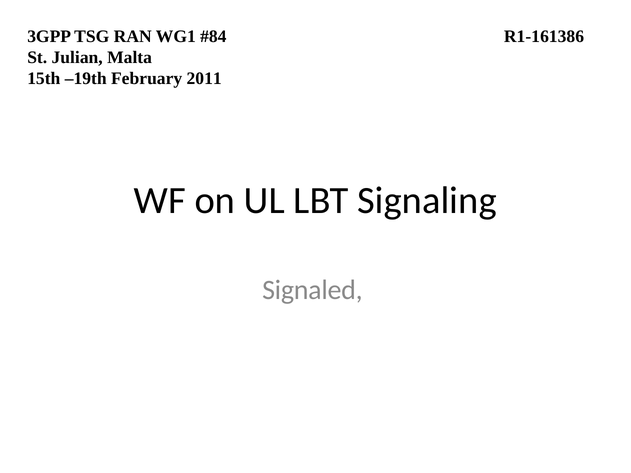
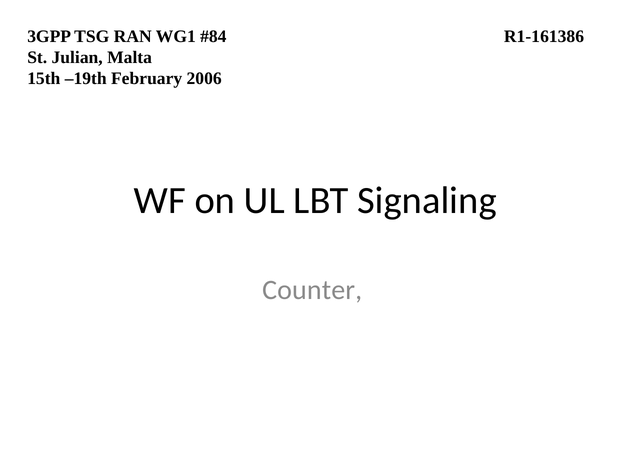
2011: 2011 -> 2006 (204, 78)
Signaled: Signaled -> Counter (312, 290)
